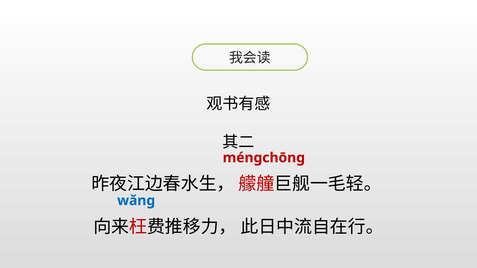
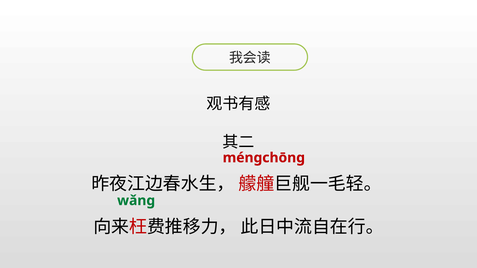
wǎng colour: blue -> green (136, 201)
